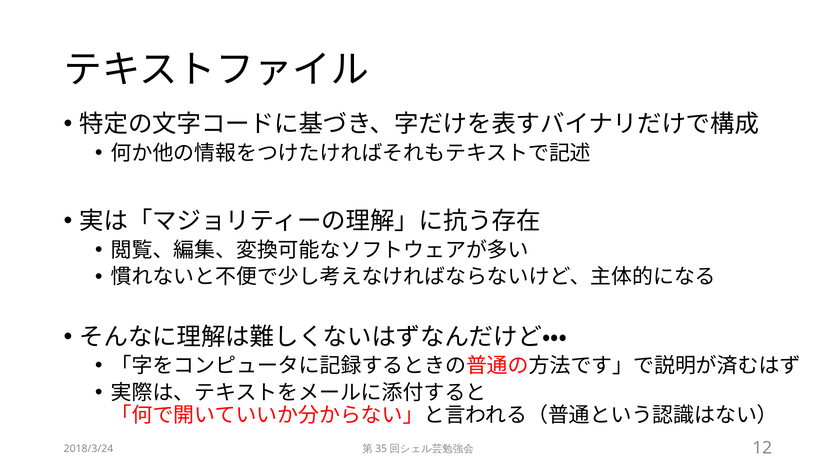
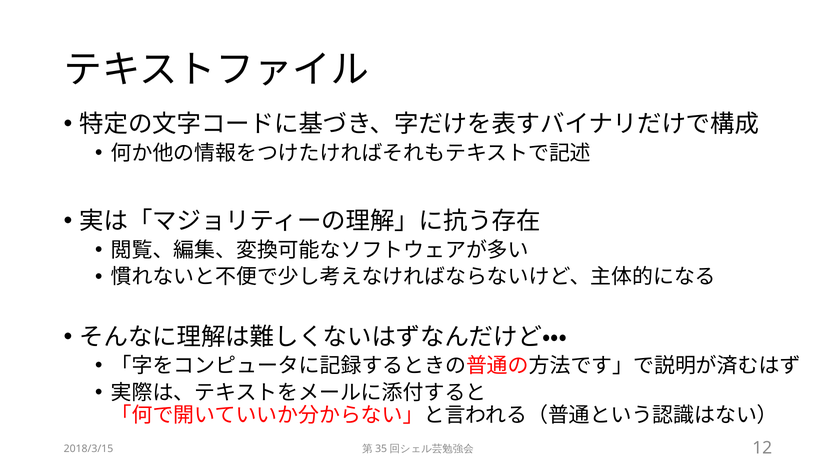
2018/3/24: 2018/3/24 -> 2018/3/15 (88, 449)
